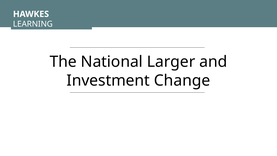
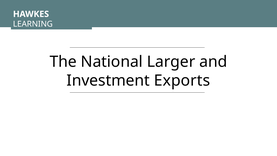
Change: Change -> Exports (182, 80)
